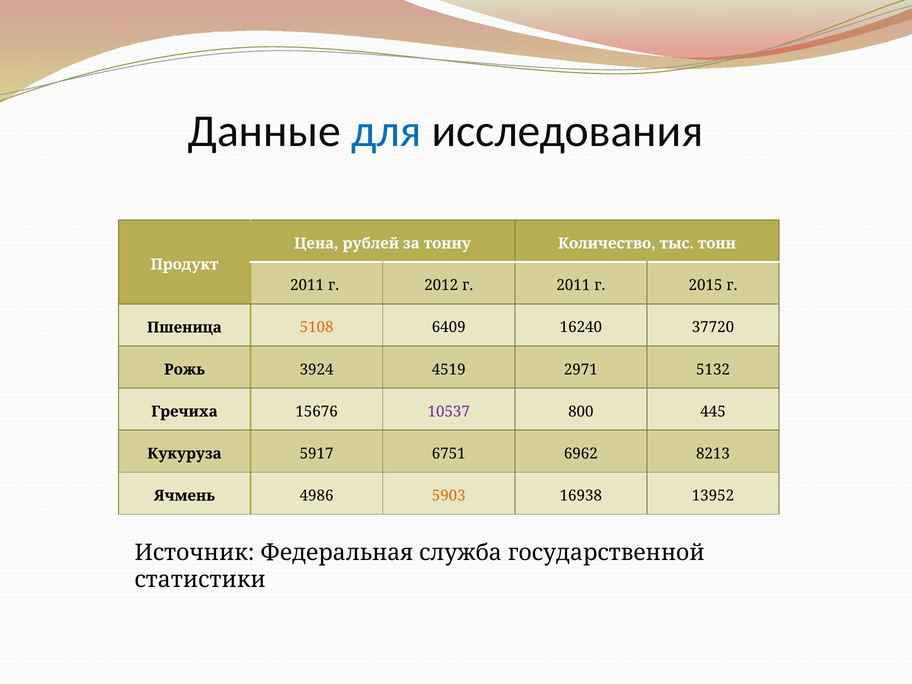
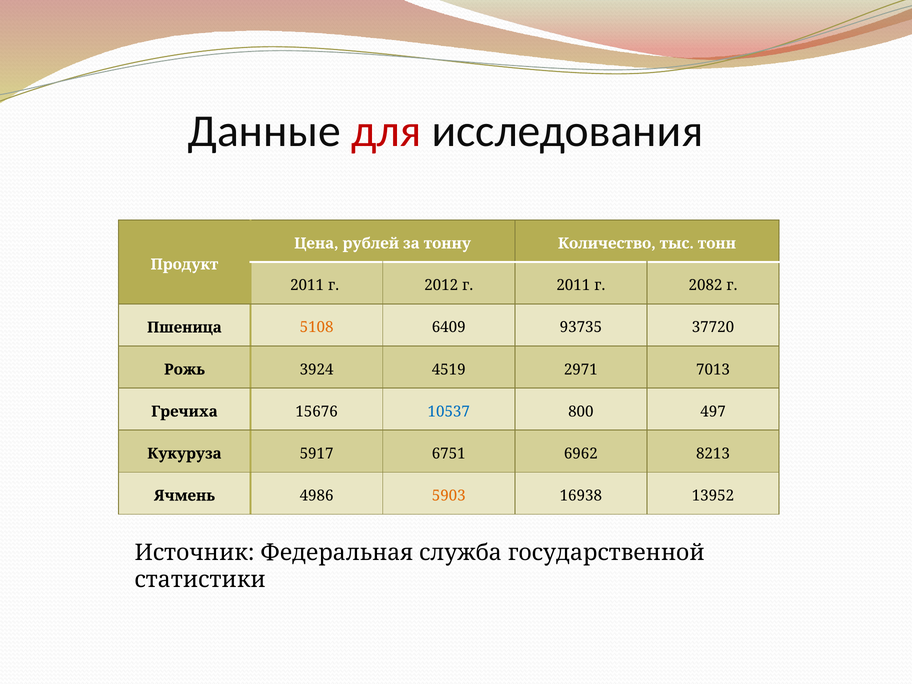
для colour: blue -> red (386, 131)
2015: 2015 -> 2082 (706, 285)
16240: 16240 -> 93735 (581, 327)
5132: 5132 -> 7013 (713, 370)
10537 colour: purple -> blue (449, 412)
445: 445 -> 497 (713, 412)
